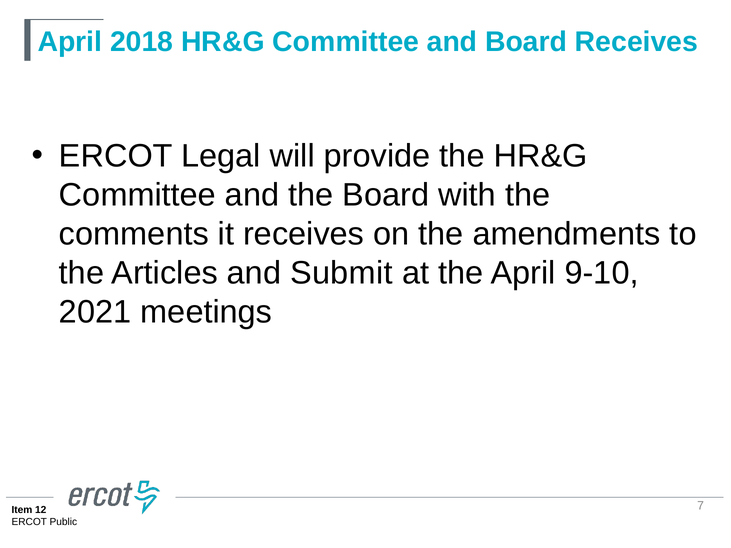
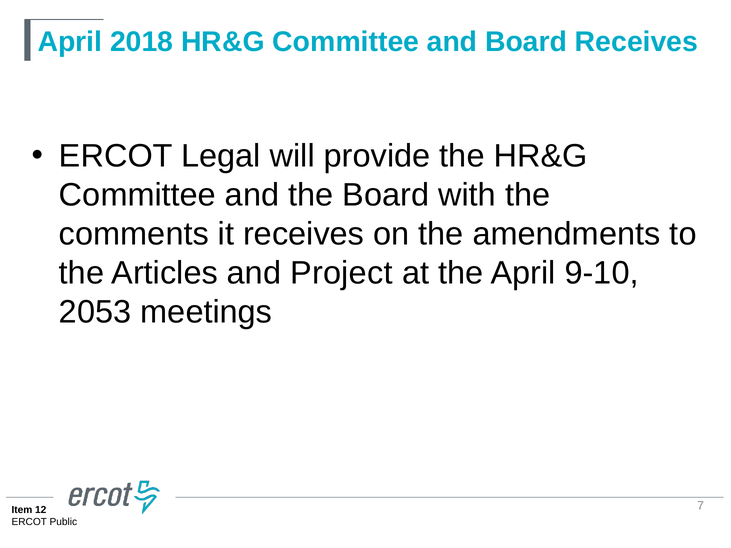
Submit: Submit -> Project (341, 273)
2021: 2021 -> 2053 (95, 312)
